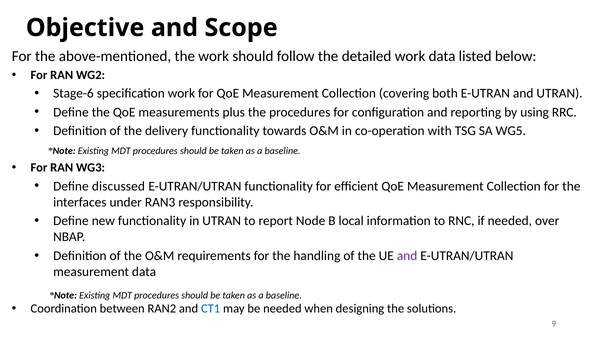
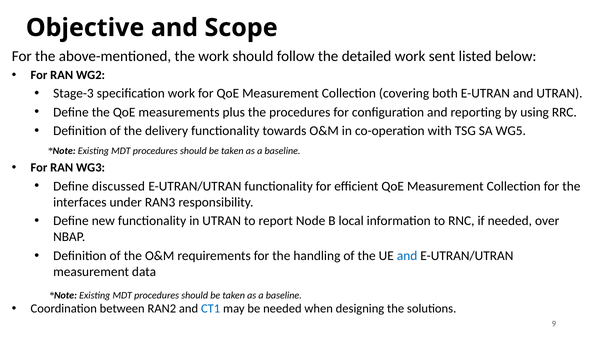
work data: data -> sent (442, 56)
Stage-6: Stage-6 -> Stage-3 (73, 93)
and colour: purple -> blue (407, 256)
